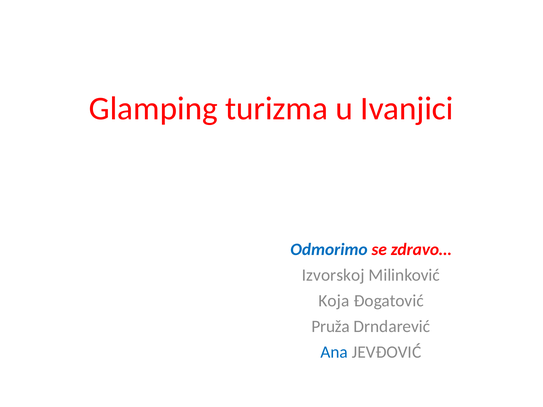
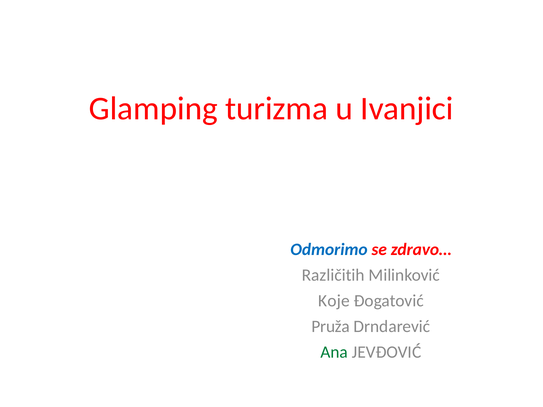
Izvorskoj: Izvorskoj -> Različitih (333, 275)
Koja: Koja -> Koje (334, 301)
Ana colour: blue -> green (334, 352)
